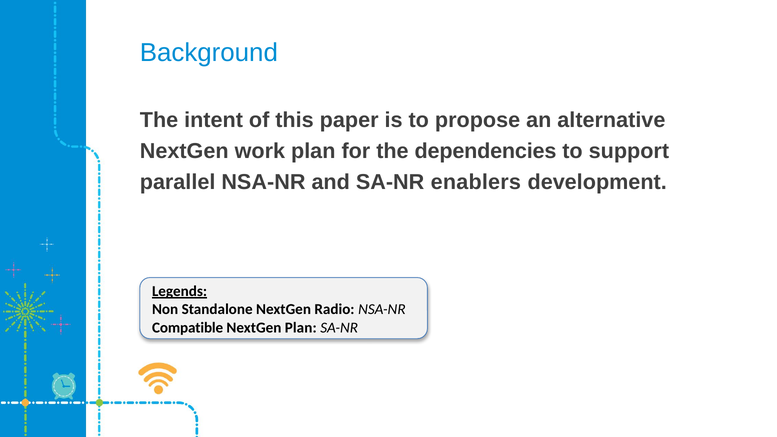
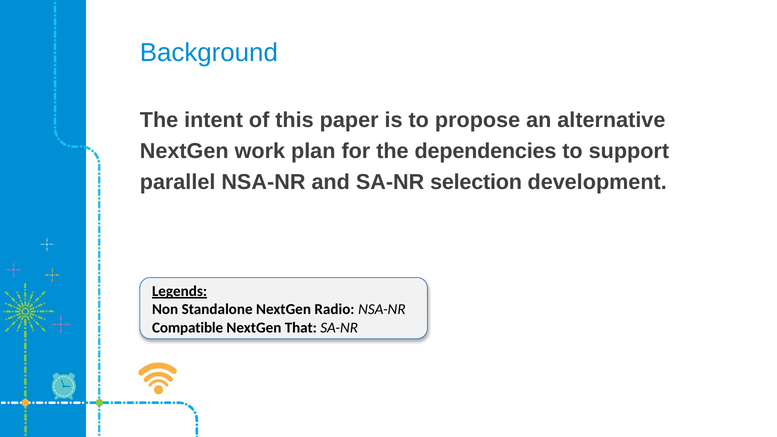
enablers: enablers -> selection (476, 182)
NextGen Plan: Plan -> That (301, 328)
